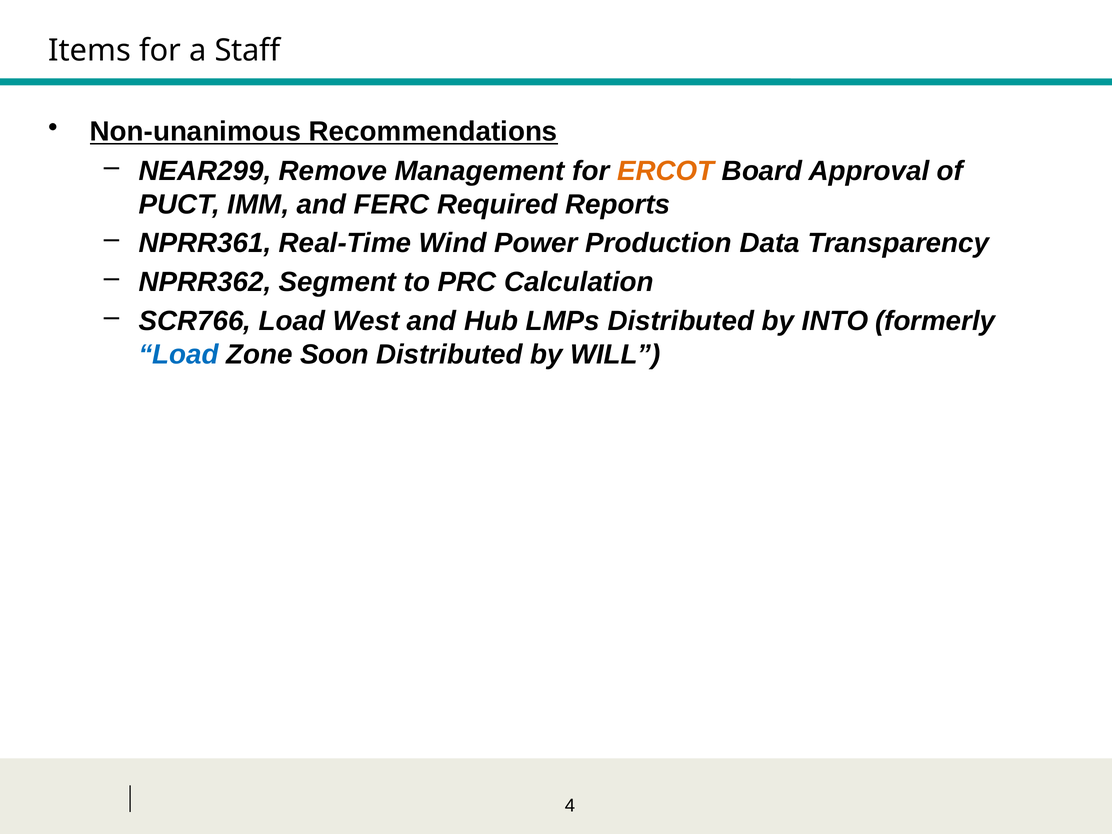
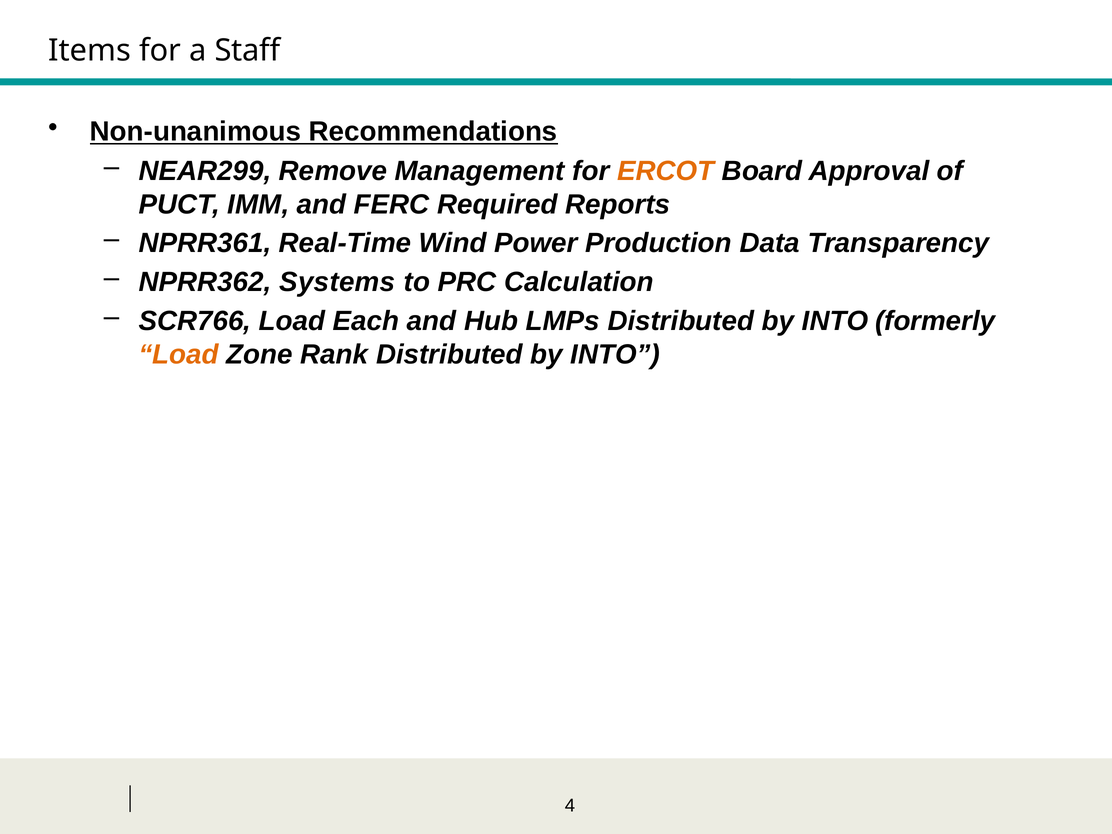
Segment: Segment -> Systems (337, 282)
West: West -> Each (366, 321)
Load colour: blue -> orange (179, 354)
Soon: Soon -> Rank (334, 354)
WILL: WILL -> INTO (615, 354)
